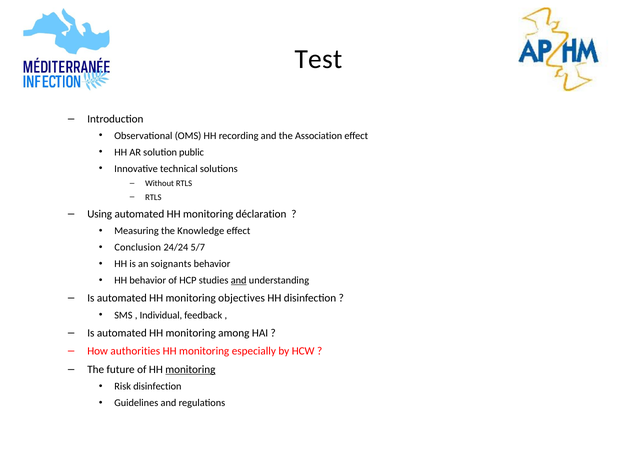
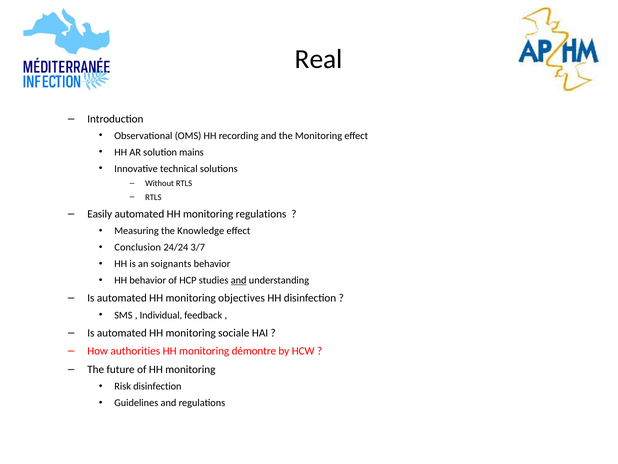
Test: Test -> Real (319, 59)
the Association: Association -> Monitoring (319, 136)
public: public -> mains (191, 152)
Using: Using -> Easily (100, 214)
monitoring déclaration: déclaration -> regulations (261, 214)
5/7: 5/7 -> 3/7 (198, 247)
among: among -> sociale (234, 333)
especially: especially -> démontre (254, 351)
monitoring underline: present -> none (190, 369)
